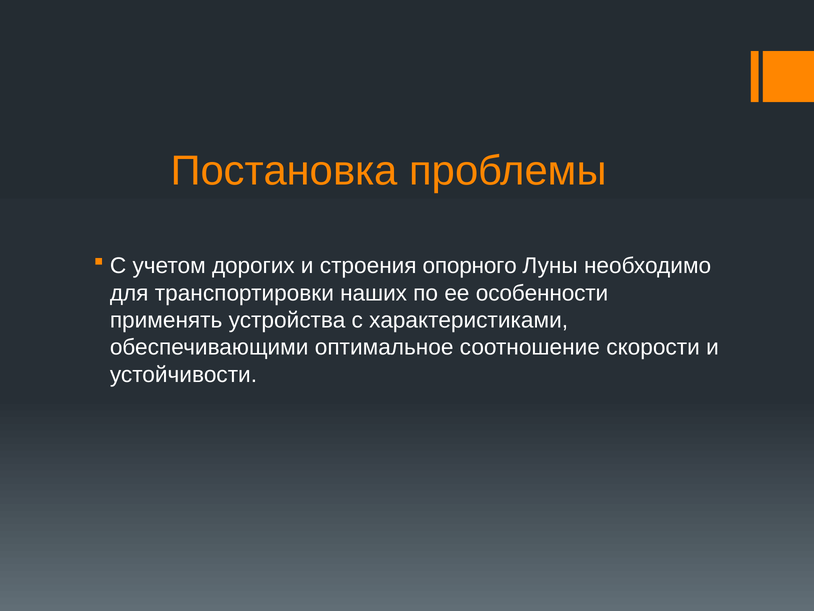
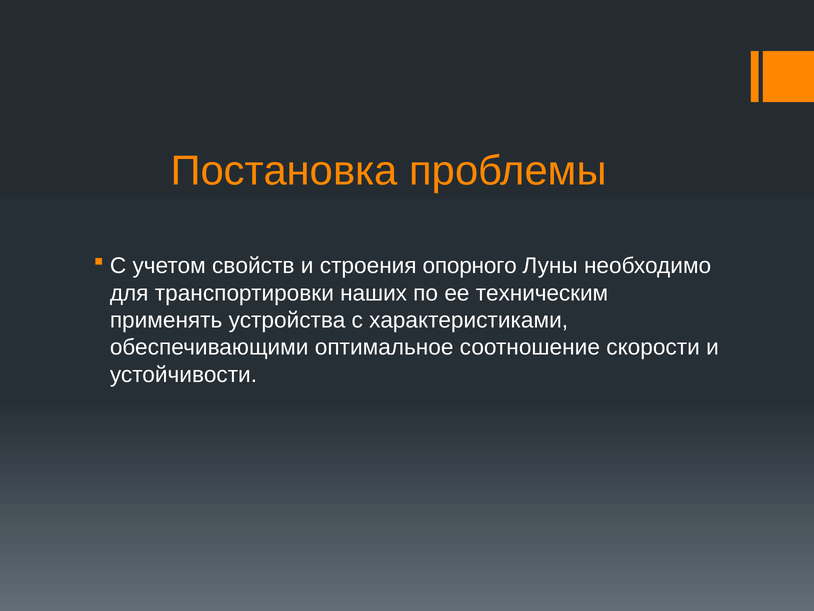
дорогих: дорогих -> свойств (253, 266)
особенности: особенности -> техническим (542, 293)
